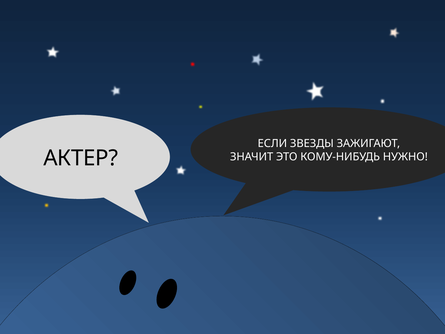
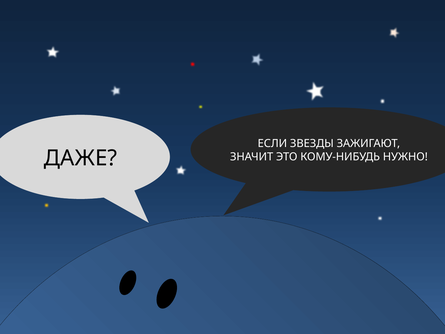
АКТЕР: АКТЕР -> ДАЖЕ (81, 158)
